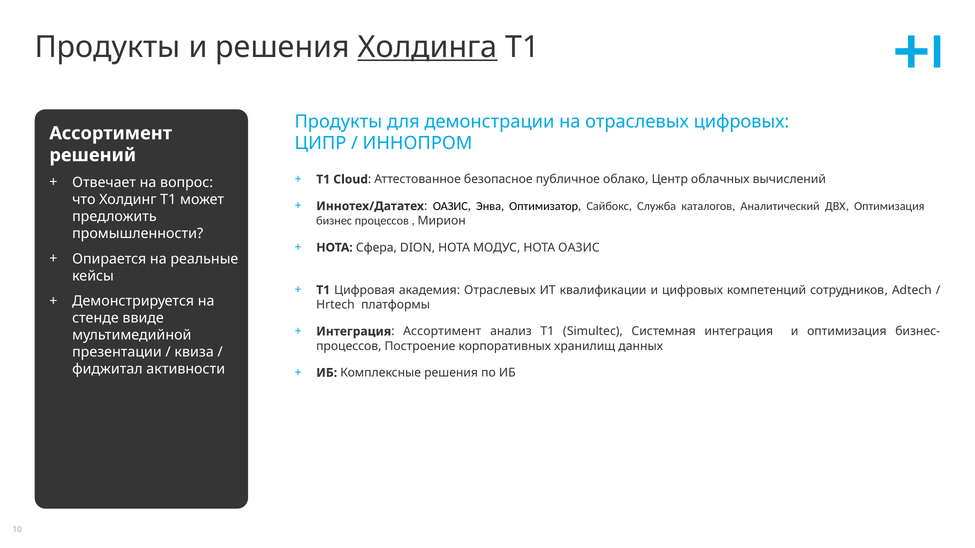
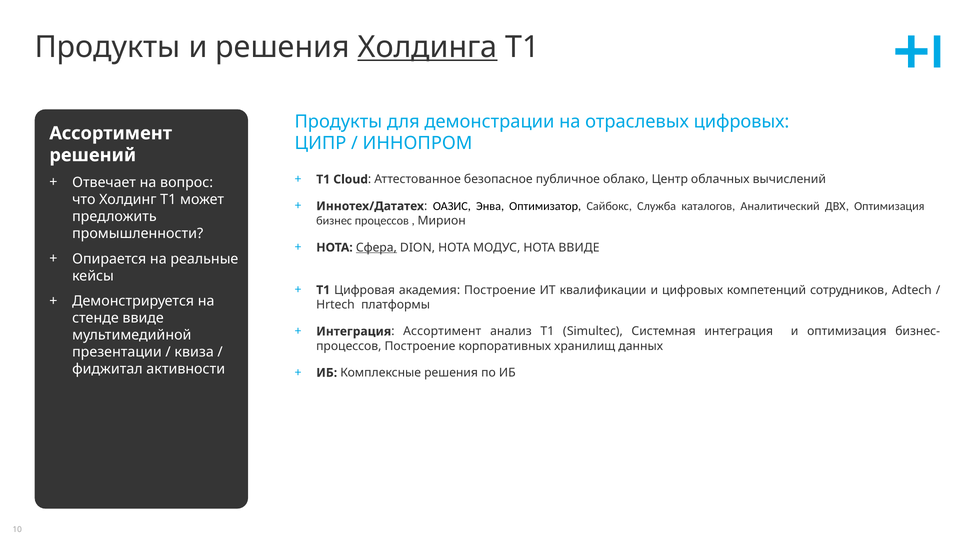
Сфера underline: none -> present (376, 248)
НОТА ОАЗИС: ОАЗИС -> ВВИДЕ (579, 248)
академия Отраслевых: Отраслевых -> Построение (500, 290)
